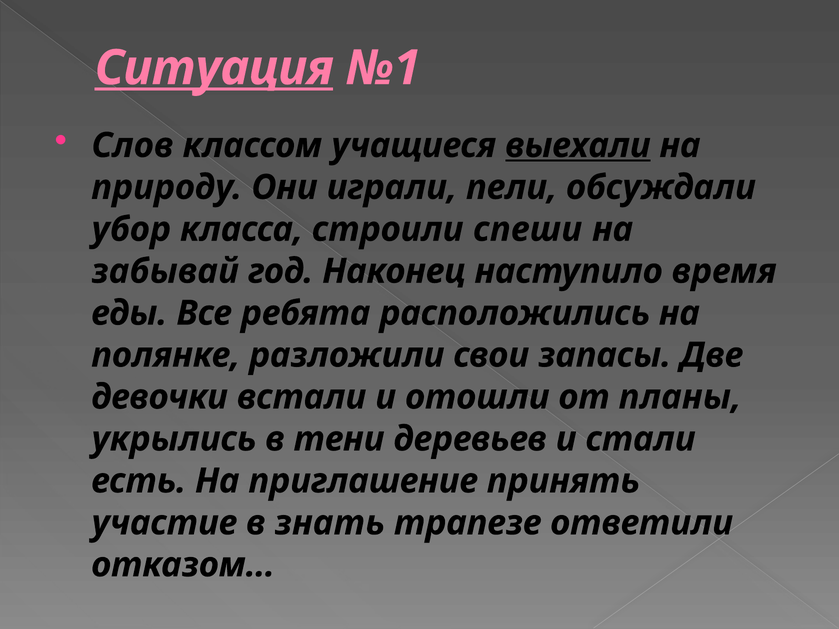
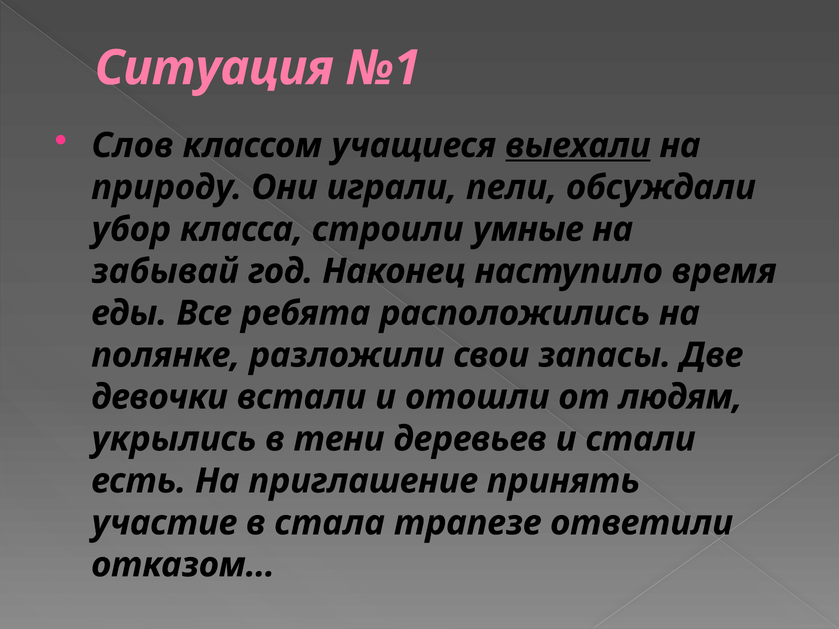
Ситуация underline: present -> none (214, 68)
спеши: спеши -> умные (528, 229)
планы: планы -> людям (680, 397)
знать: знать -> стала (330, 523)
